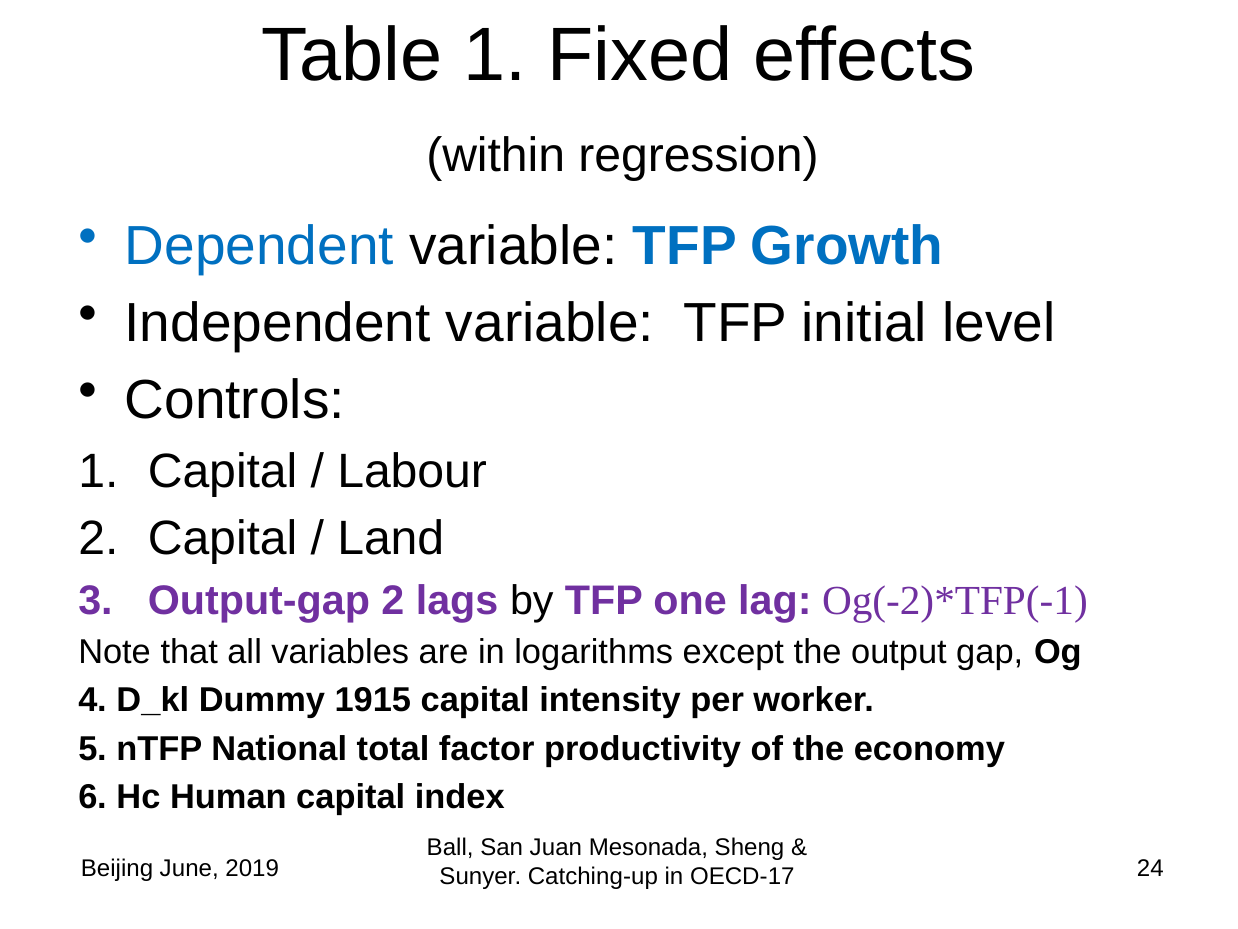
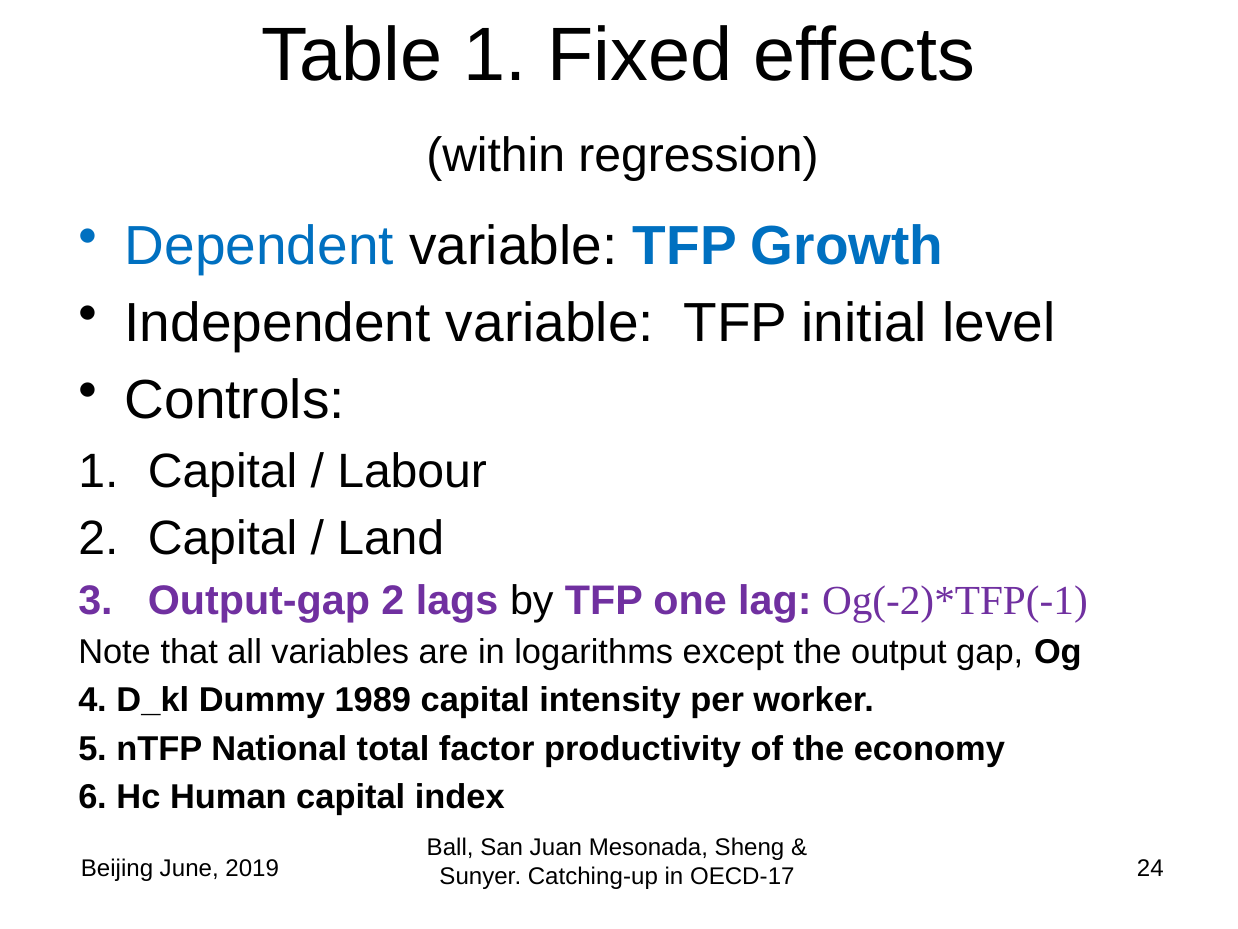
1915: 1915 -> 1989 (373, 700)
